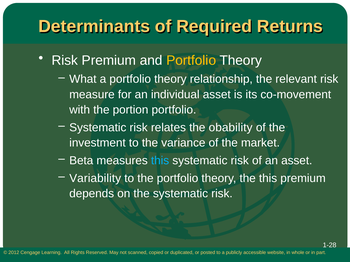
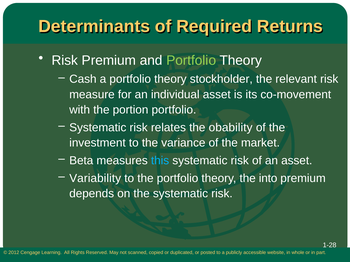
Portfolio colour: yellow -> light green (191, 60)
What: What -> Cash (83, 79)
relationship: relationship -> stockholder (221, 79)
the this: this -> into (268, 179)
